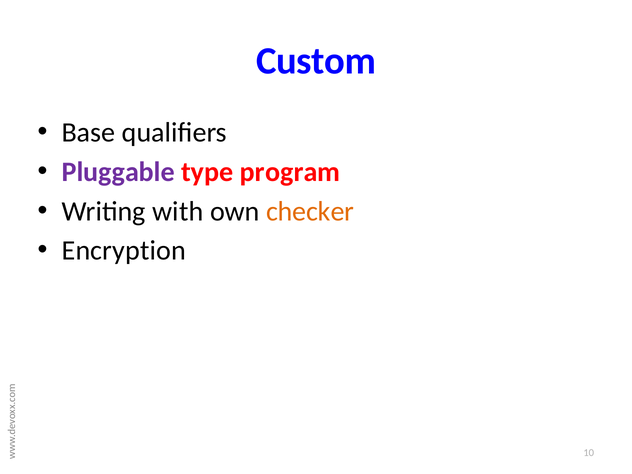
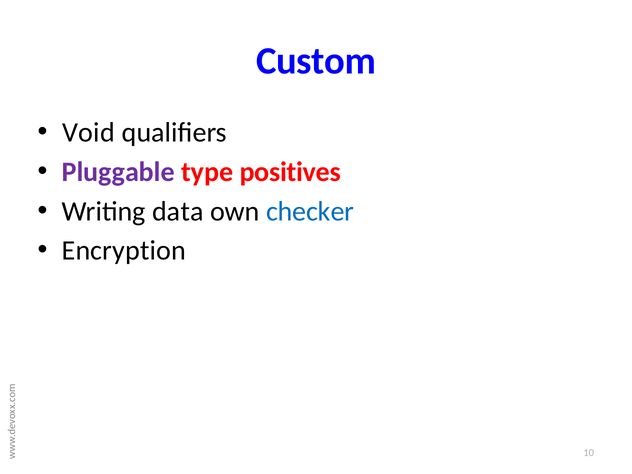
Base: Base -> Void (88, 133)
program: program -> positives (290, 172)
with: with -> data (178, 211)
checker colour: orange -> blue (310, 211)
